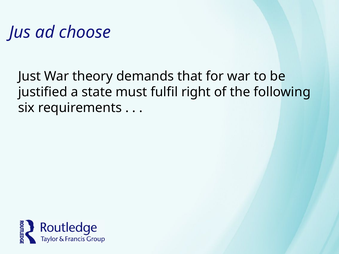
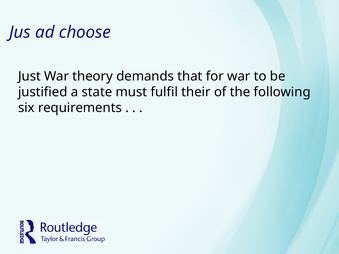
right: right -> their (196, 92)
